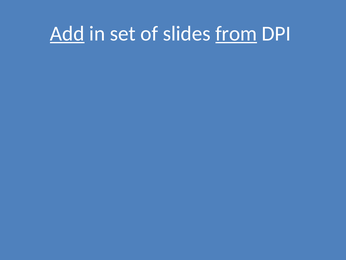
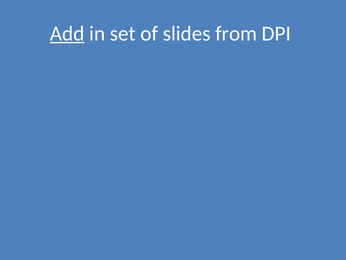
from underline: present -> none (236, 33)
